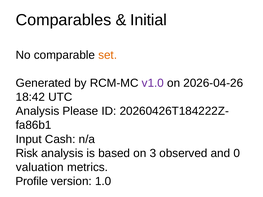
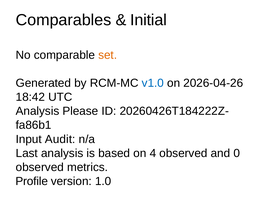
v1.0 colour: purple -> blue (153, 83)
Cash: Cash -> Audit (60, 139)
Risk: Risk -> Last (27, 153)
3: 3 -> 4 (153, 153)
valuation: valuation -> observed (40, 167)
